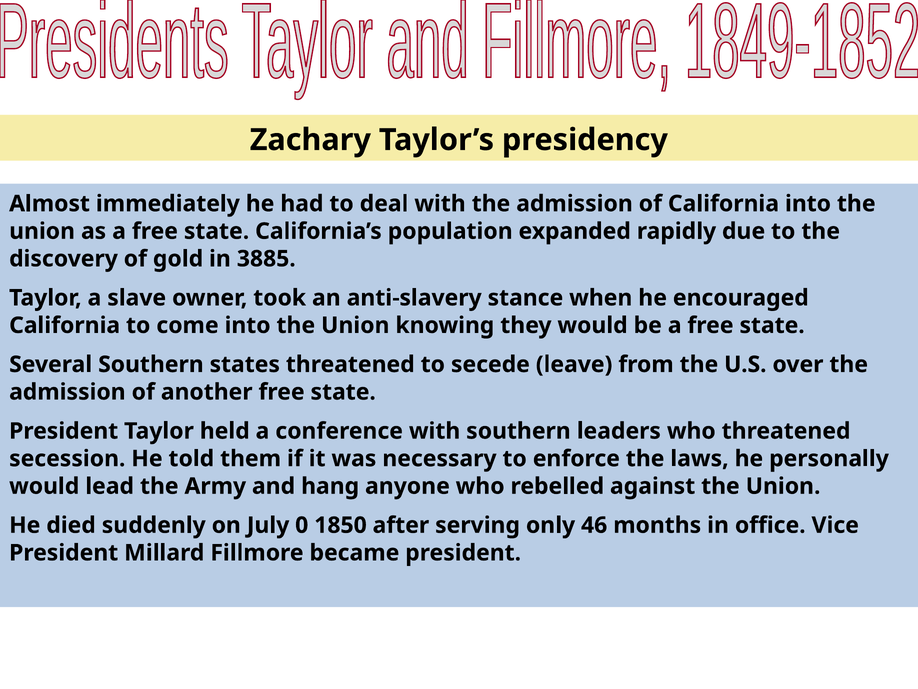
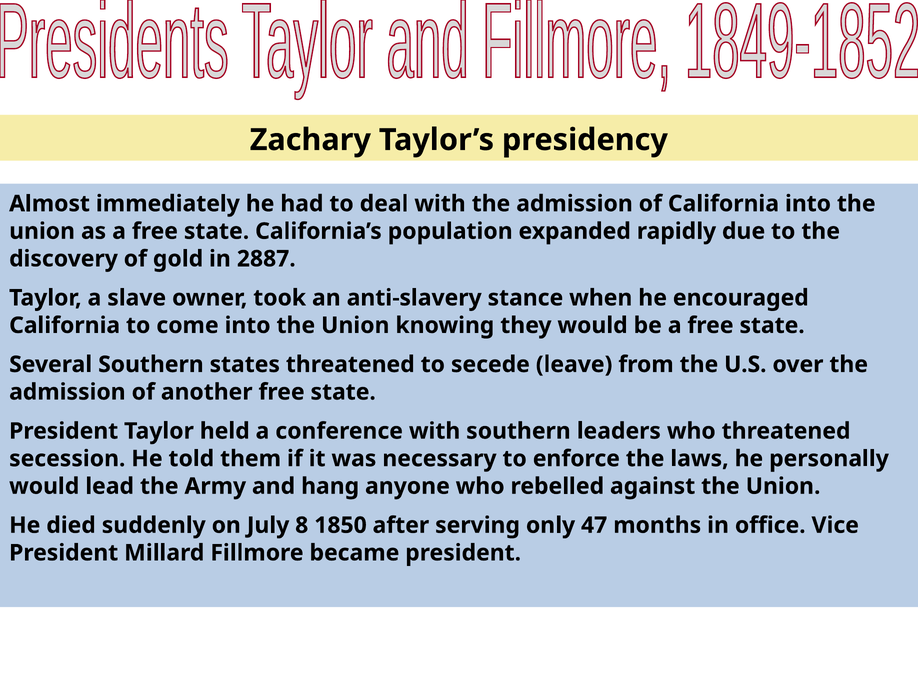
3885: 3885 -> 2887 (266, 259)
0: 0 -> 8 (302, 525)
46: 46 -> 47 (594, 525)
